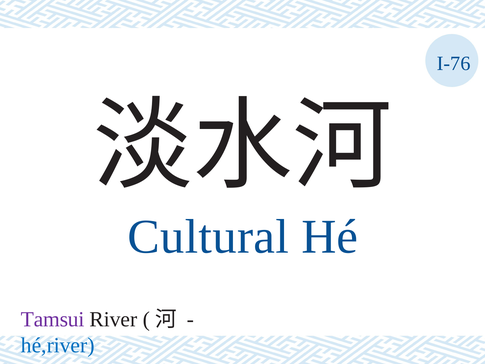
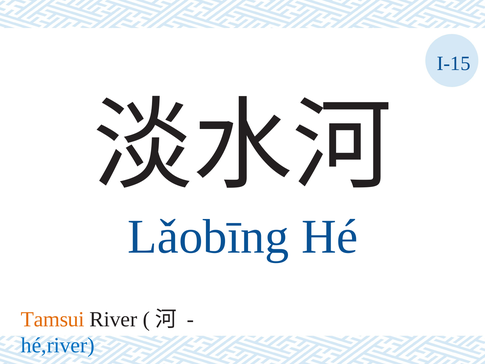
I-76: I-76 -> I-15 (454, 64)
Cultural: Cultural -> Lǎobīng (208, 237)
Tamsui colour: purple -> orange (53, 319)
